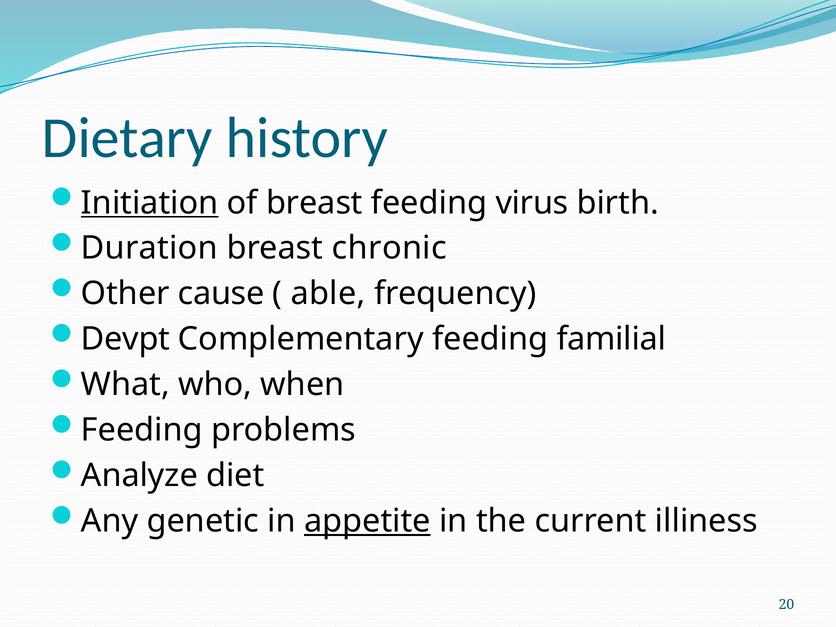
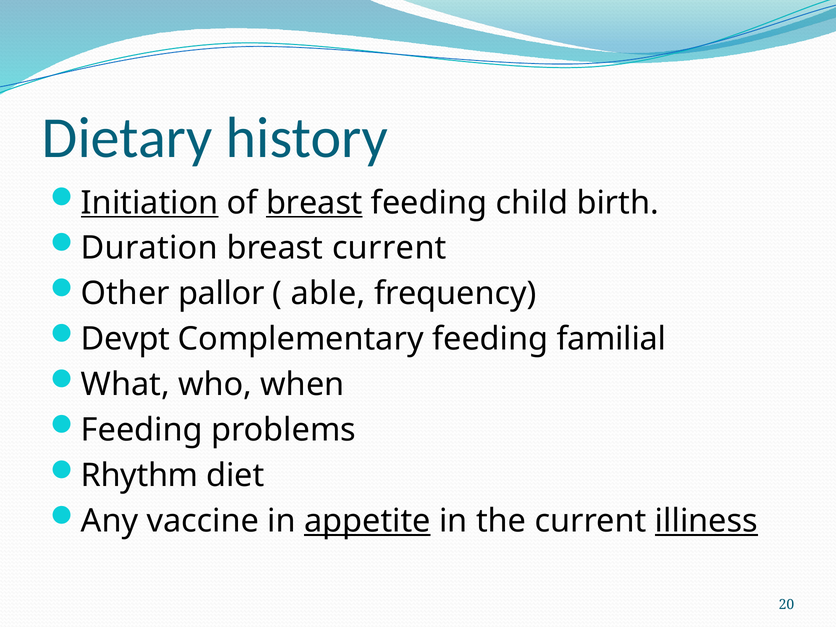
breast underline: none -> present (314, 203)
virus: virus -> child (532, 203)
breast chronic: chronic -> current (389, 248)
cause: cause -> pallor (221, 294)
Analyze: Analyze -> Rhythm (140, 475)
genetic: genetic -> vaccine (203, 521)
illiness underline: none -> present (706, 521)
